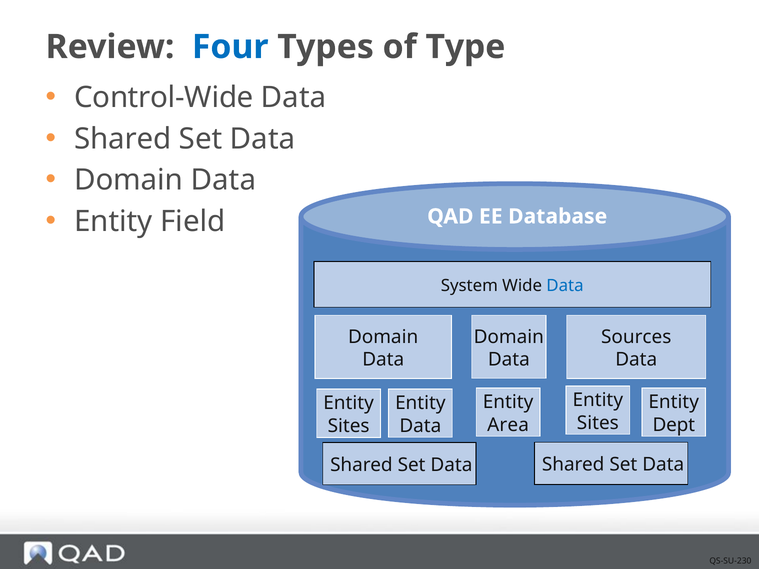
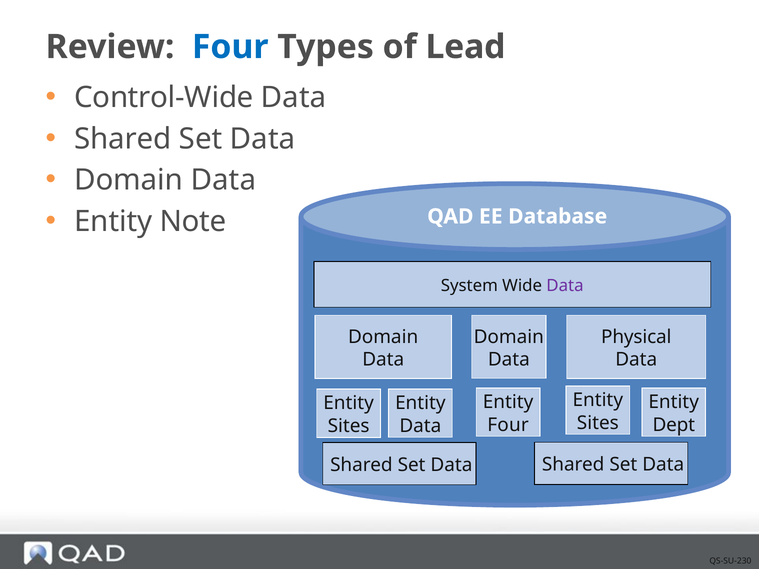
Type: Type -> Lead (465, 47)
Field: Field -> Note (193, 222)
Data colour: blue -> purple (565, 286)
Sources: Sources -> Physical (636, 337)
Area: Area -> Four (508, 425)
